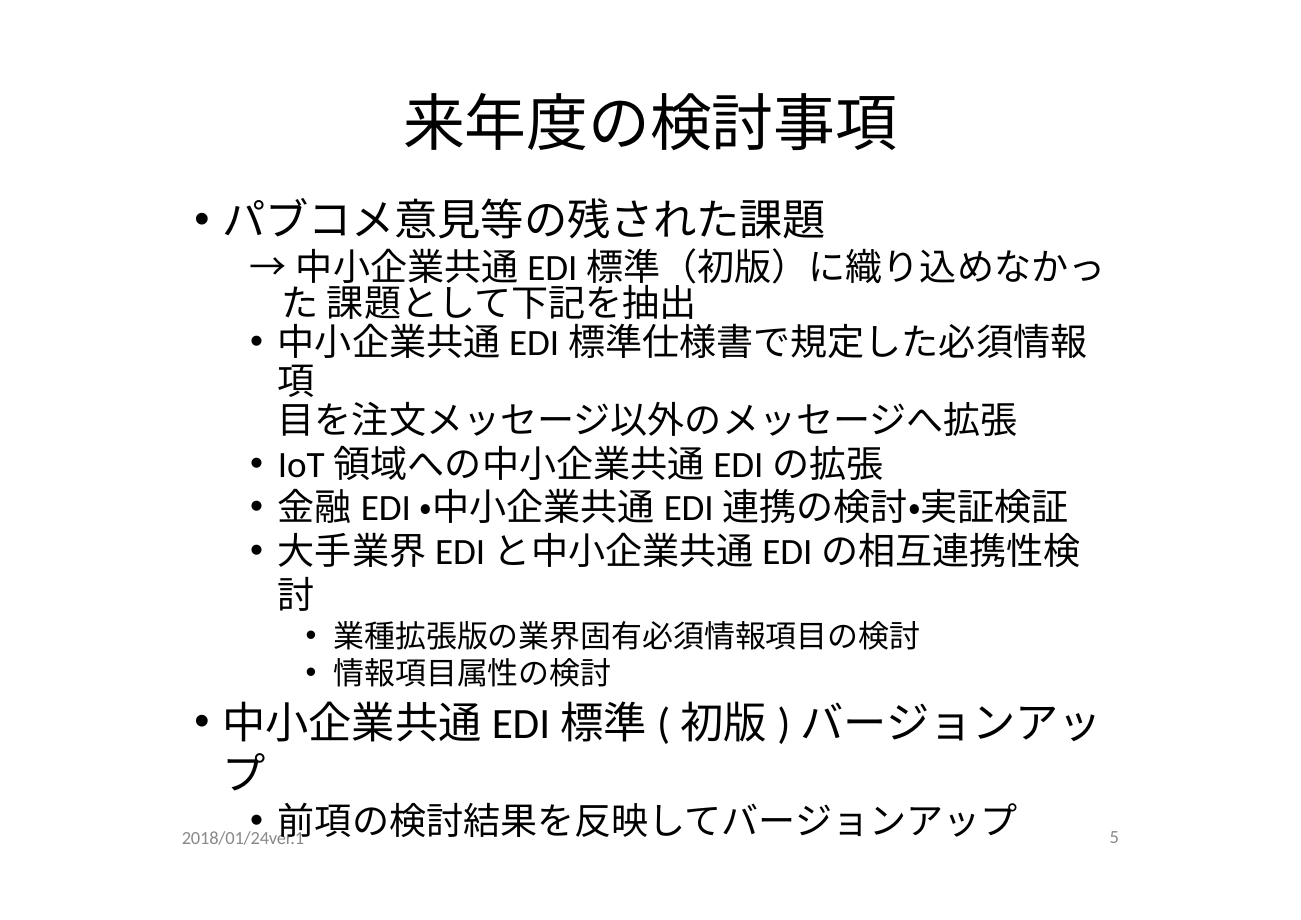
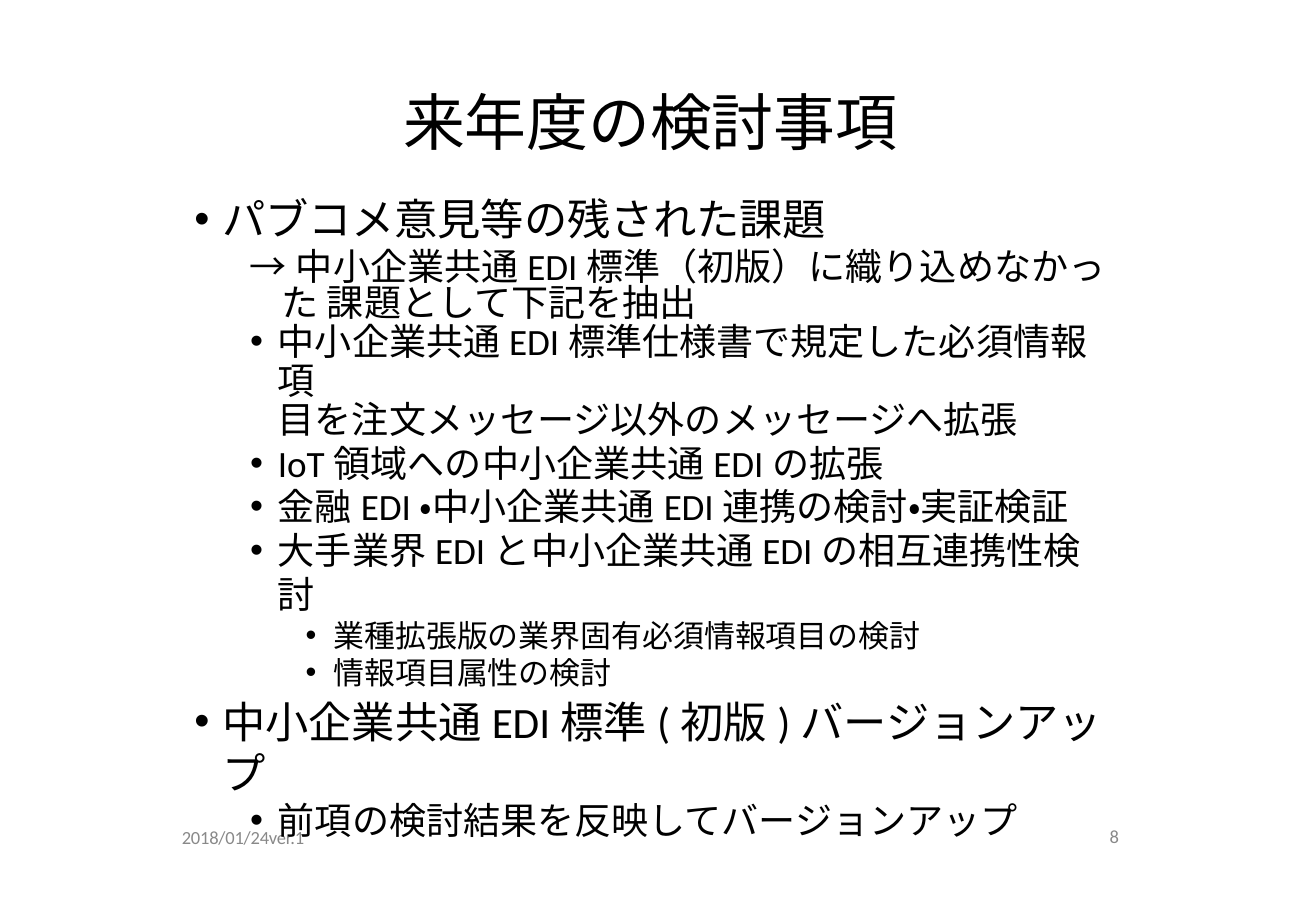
5: 5 -> 8 (1114, 838)
